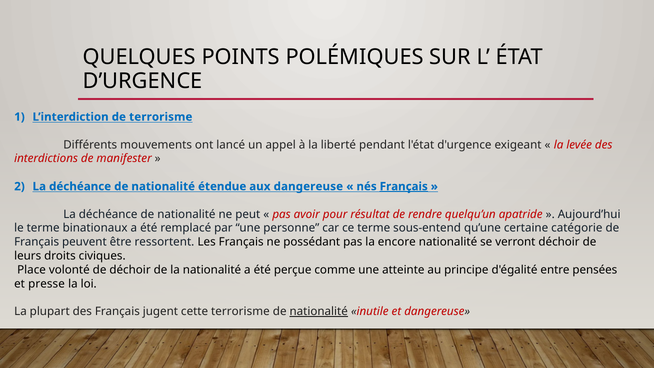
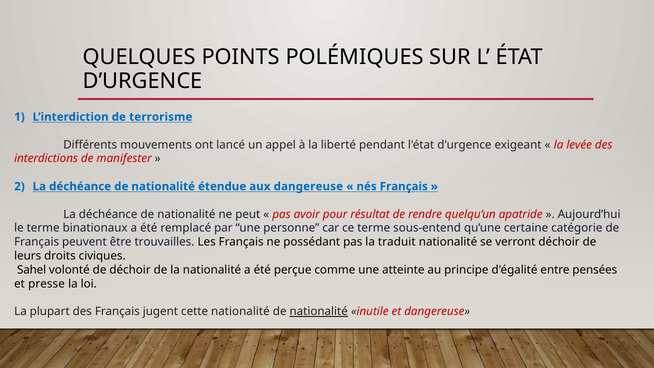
Français underline: present -> none (404, 186)
ressortent: ressortent -> trouvailles (164, 242)
encore: encore -> traduit (397, 242)
Place: Place -> Sahel (32, 270)
cette terrorisme: terrorisme -> nationalité (240, 312)
